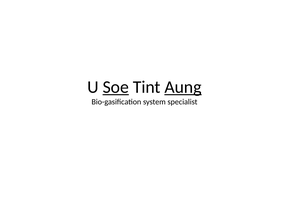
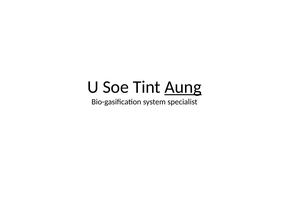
Soe underline: present -> none (116, 87)
